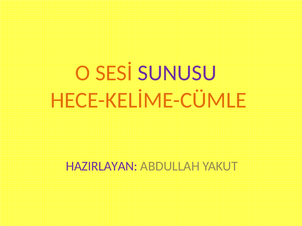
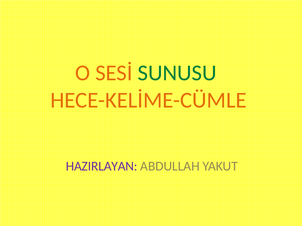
SUNUSU colour: purple -> green (177, 73)
